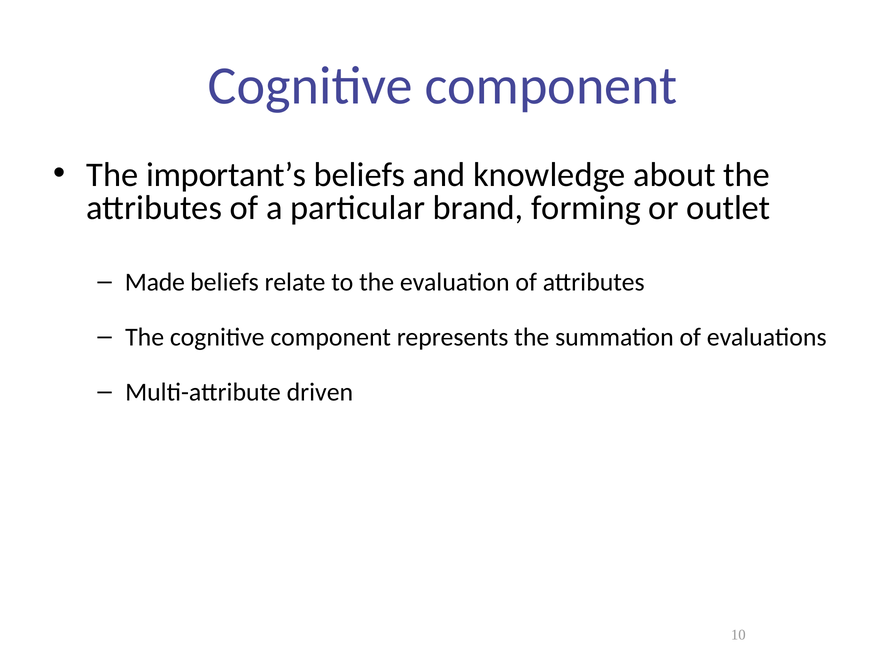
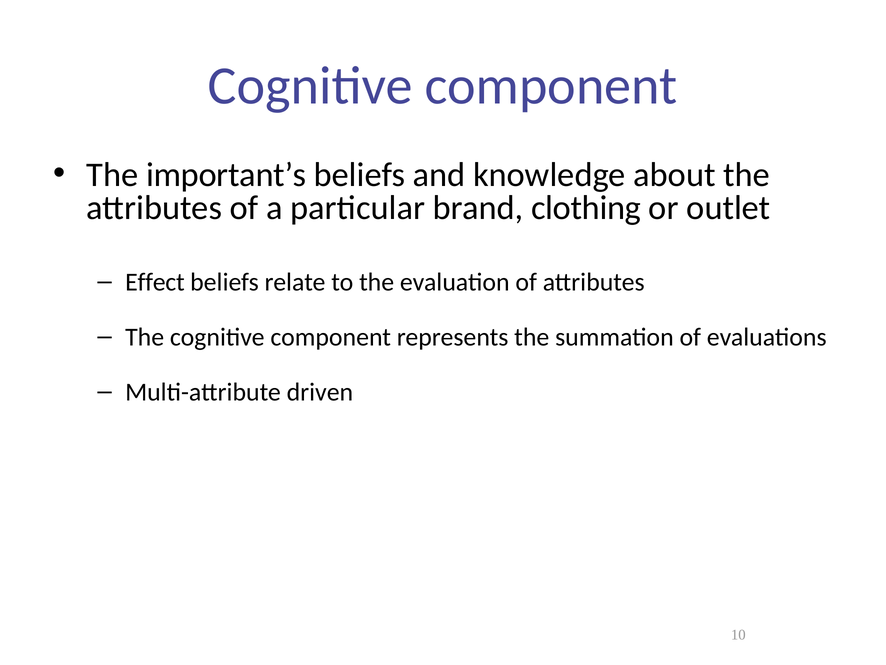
forming: forming -> clothing (586, 208)
Made: Made -> Effect (155, 282)
